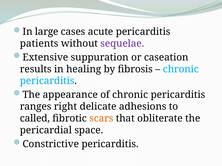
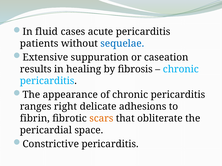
large: large -> fluid (47, 32)
sequelae colour: purple -> blue (122, 44)
called: called -> fibrin (35, 119)
